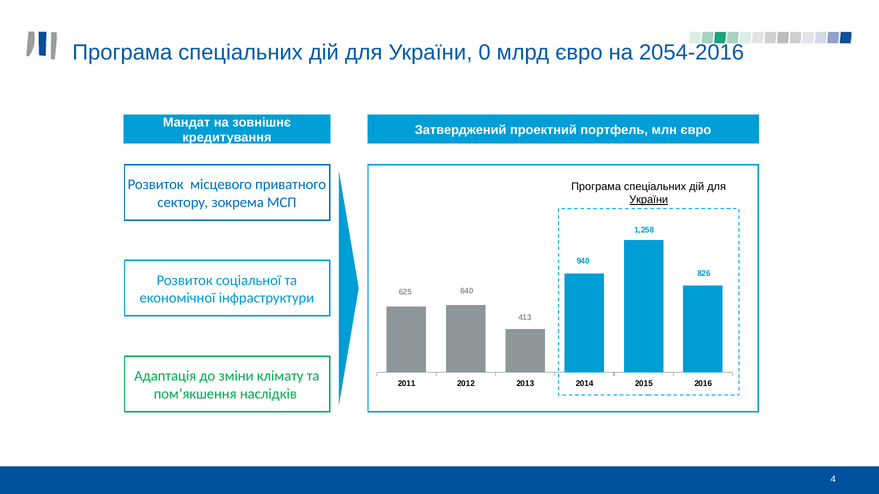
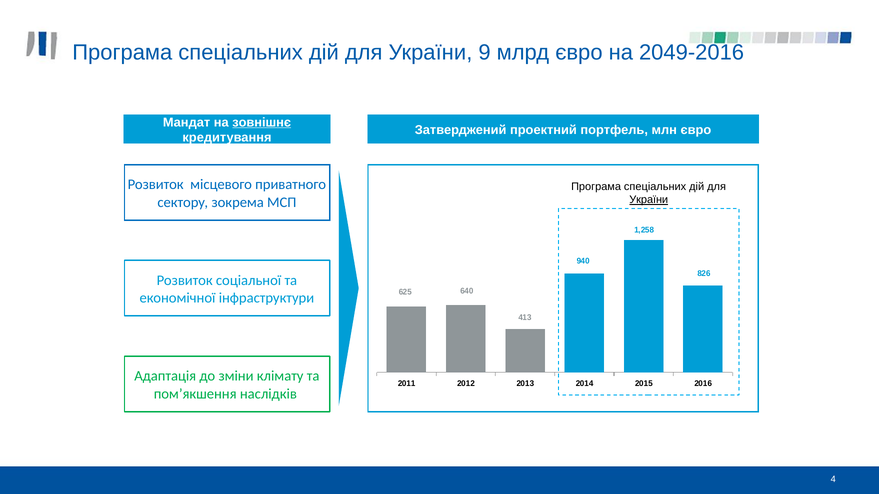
України 0: 0 -> 9 (485, 52)
2054-2016: 2054-2016 -> 2049-2016 (692, 52)
зовнішнє underline: none -> present (262, 122)
